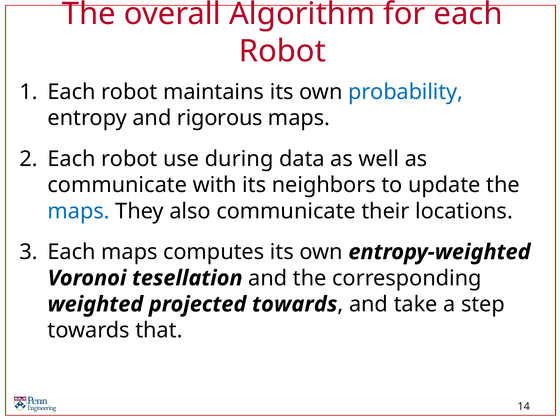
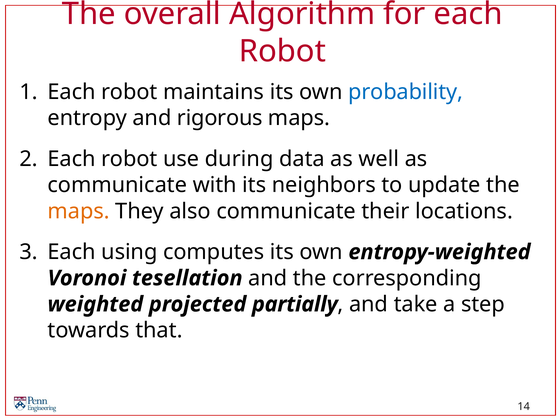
maps colour: blue -> orange (79, 211)
Each maps: maps -> using (129, 252)
projected towards: towards -> partially (295, 304)
